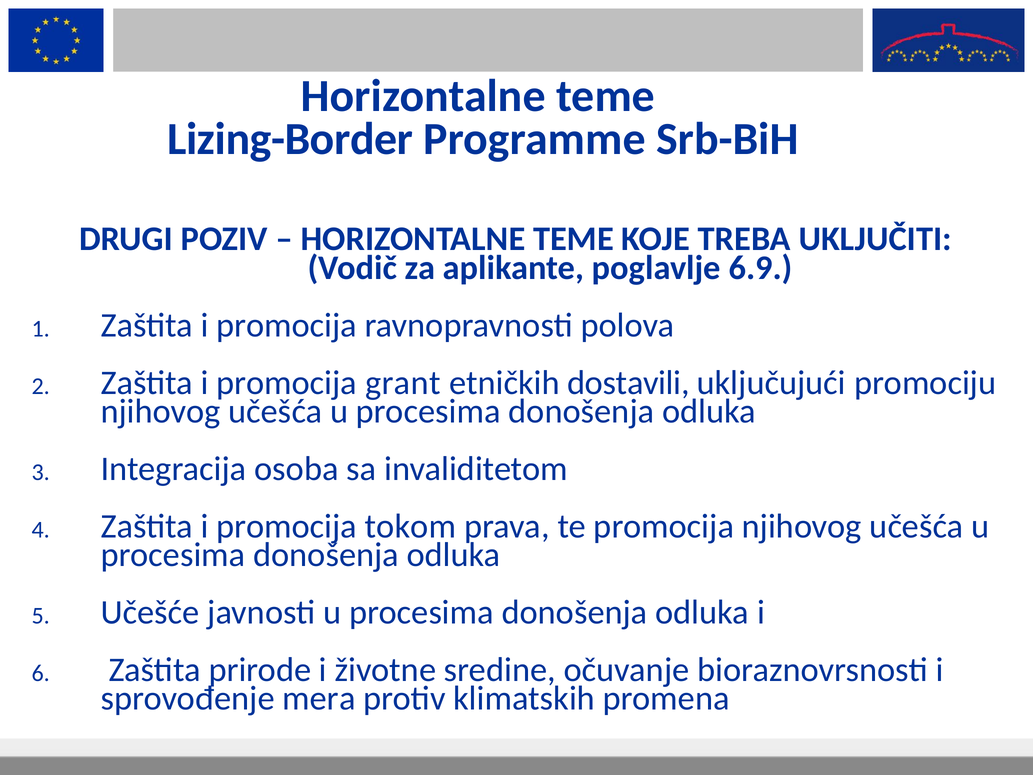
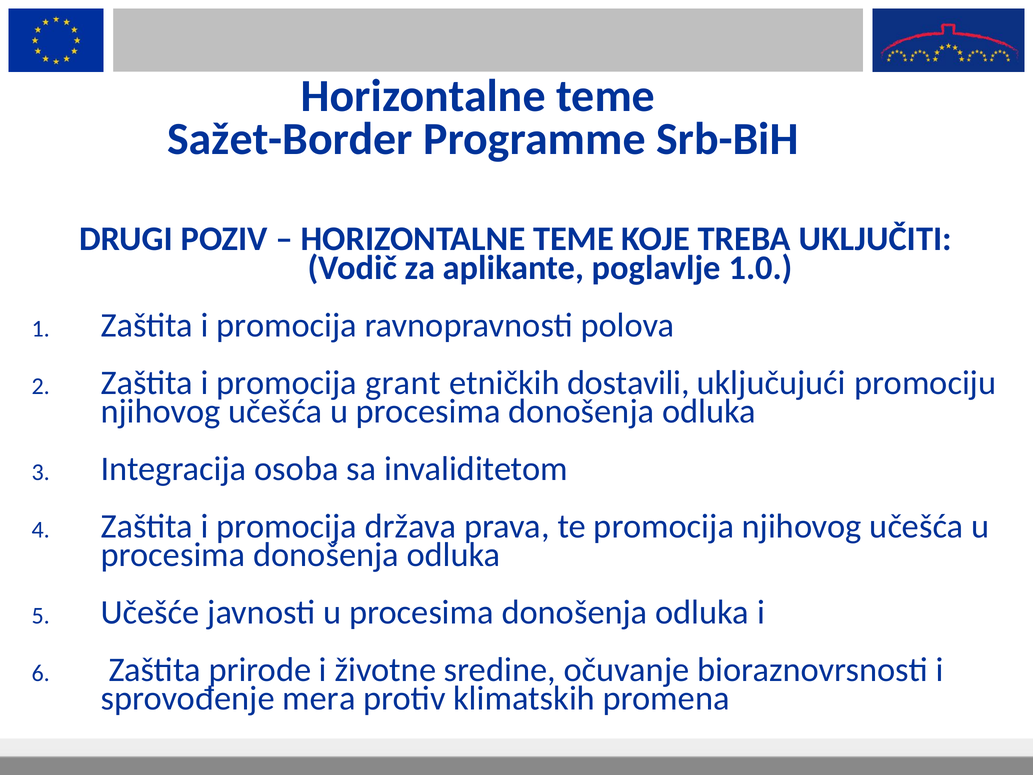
Lizing-Border: Lizing-Border -> Sažet-Border (290, 139)
6.9: 6.9 -> 1.0 (761, 268)
tokom: tokom -> država (411, 526)
